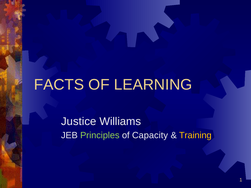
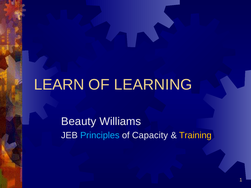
FACTS: FACTS -> LEARN (59, 85)
Justice: Justice -> Beauty (79, 122)
Principles colour: light green -> light blue (100, 135)
